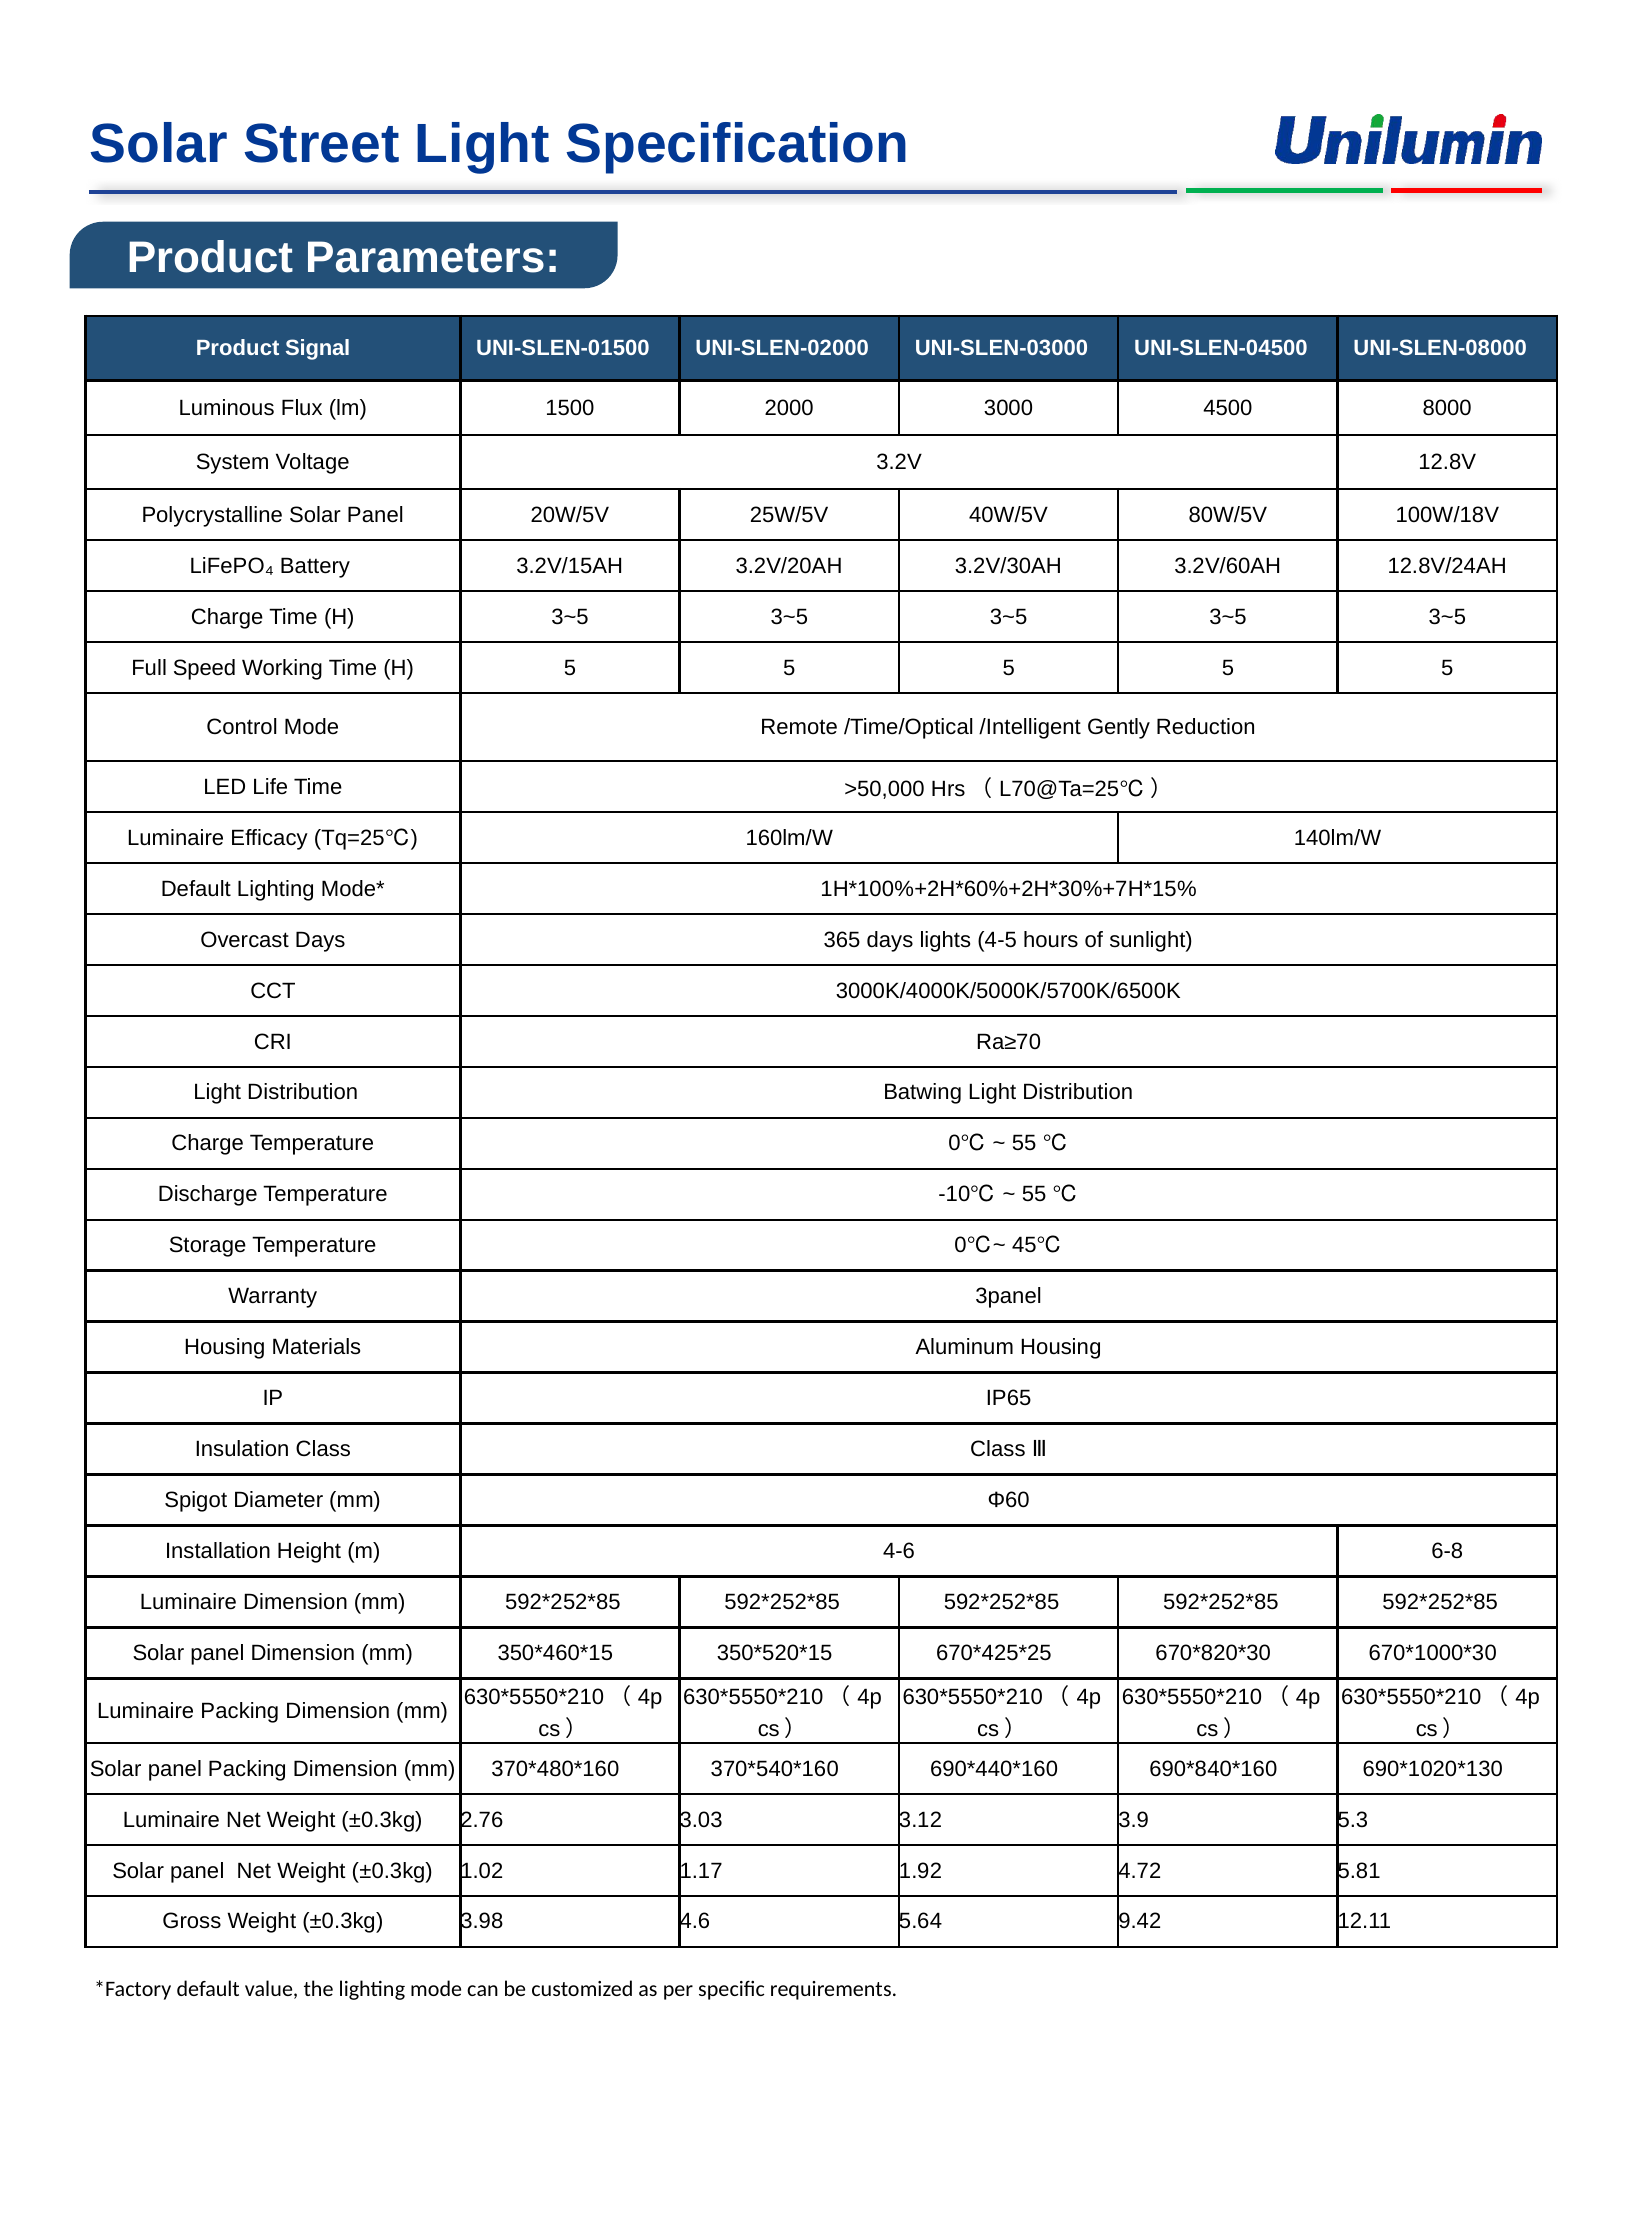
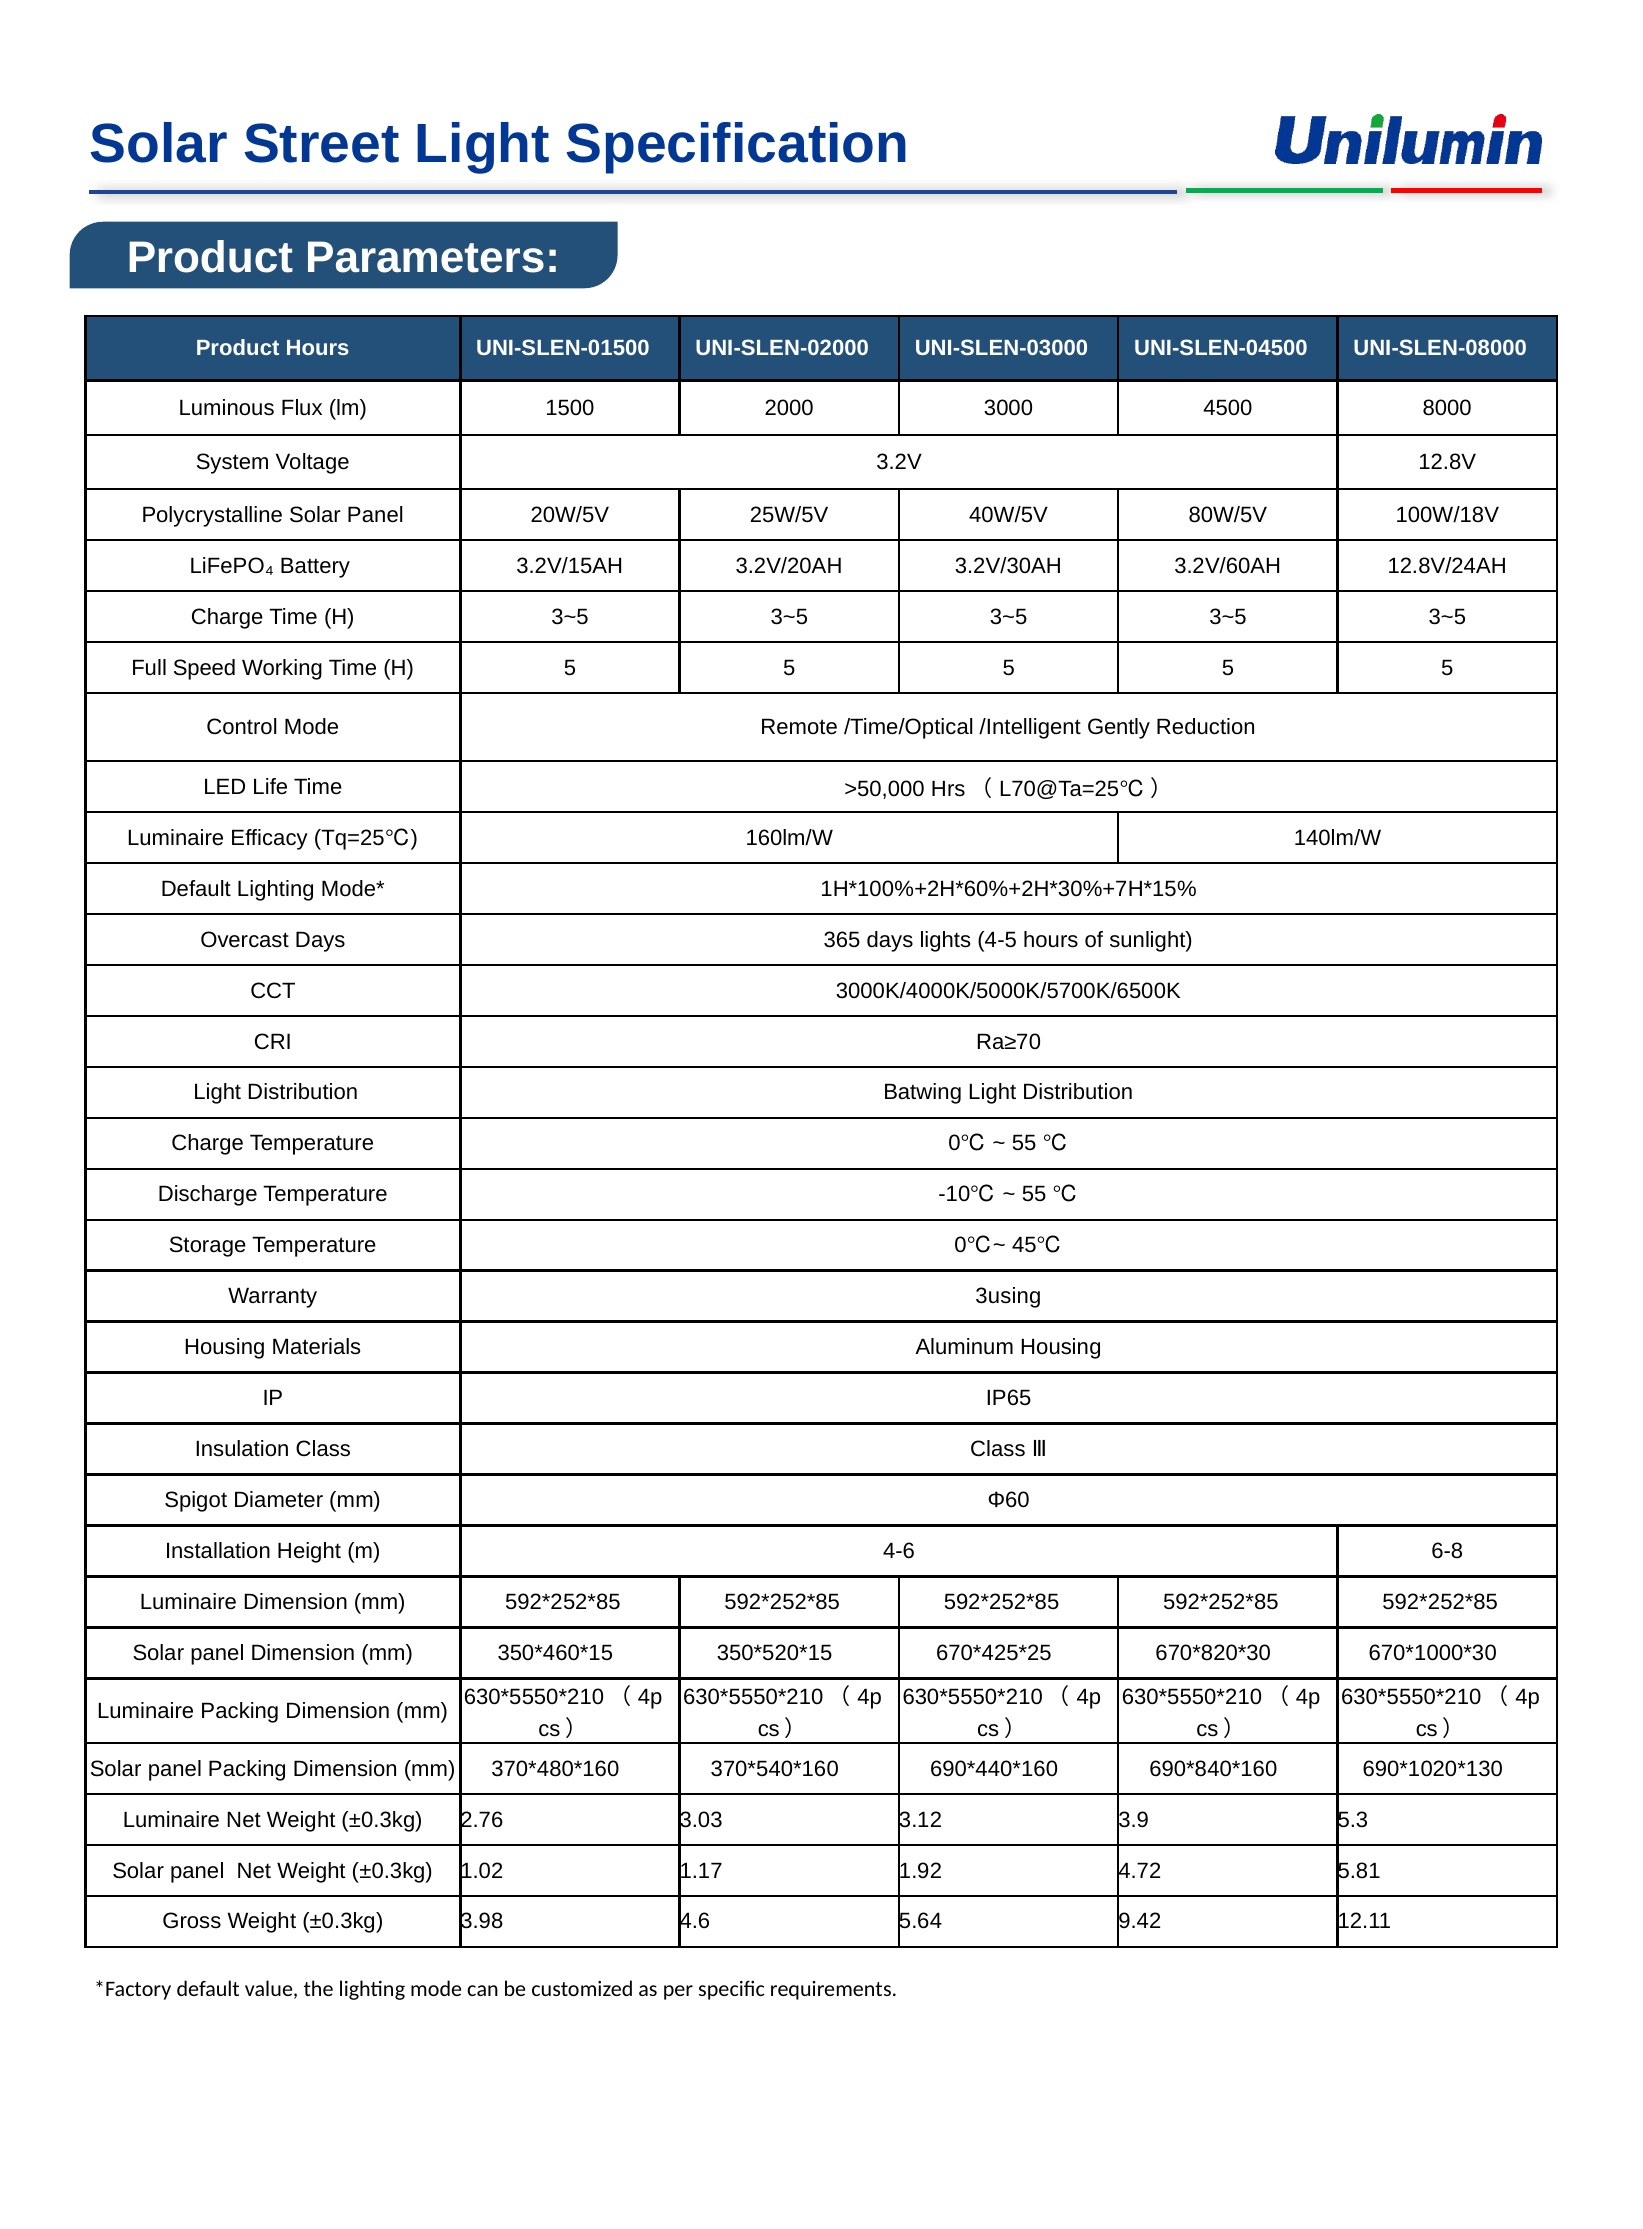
Product Signal: Signal -> Hours (318, 348)
3panel: 3panel -> 3using (1008, 1296)
